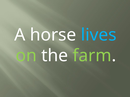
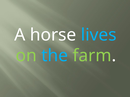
the colour: white -> light blue (55, 56)
